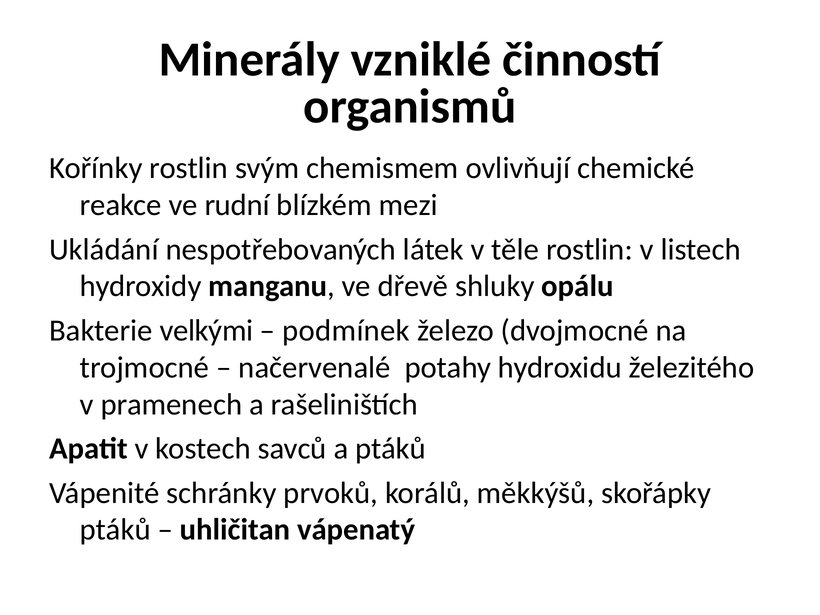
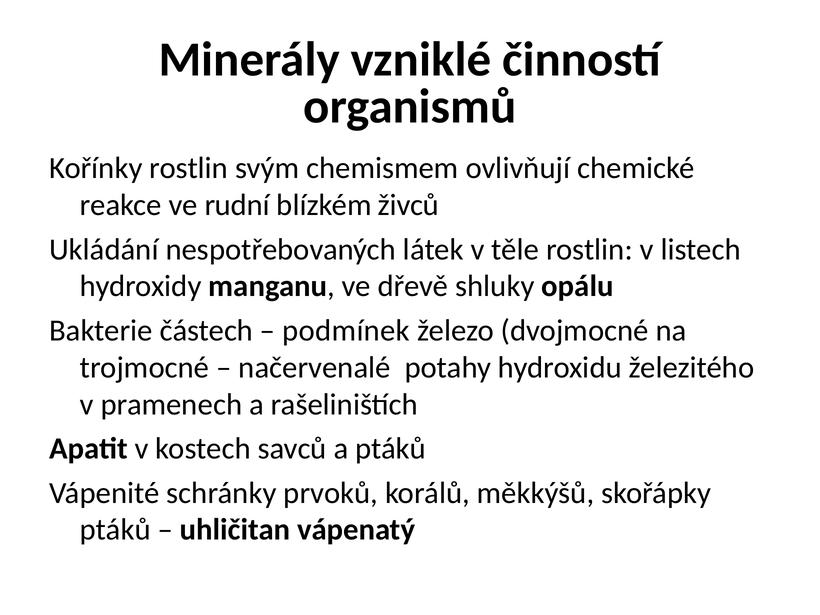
mezi: mezi -> živců (408, 205)
velkými: velkými -> částech (206, 331)
